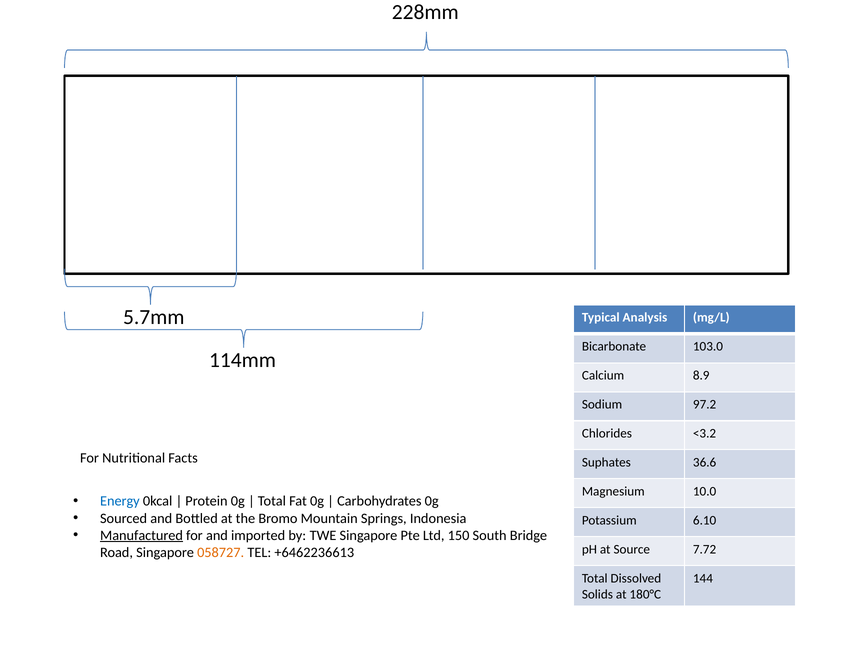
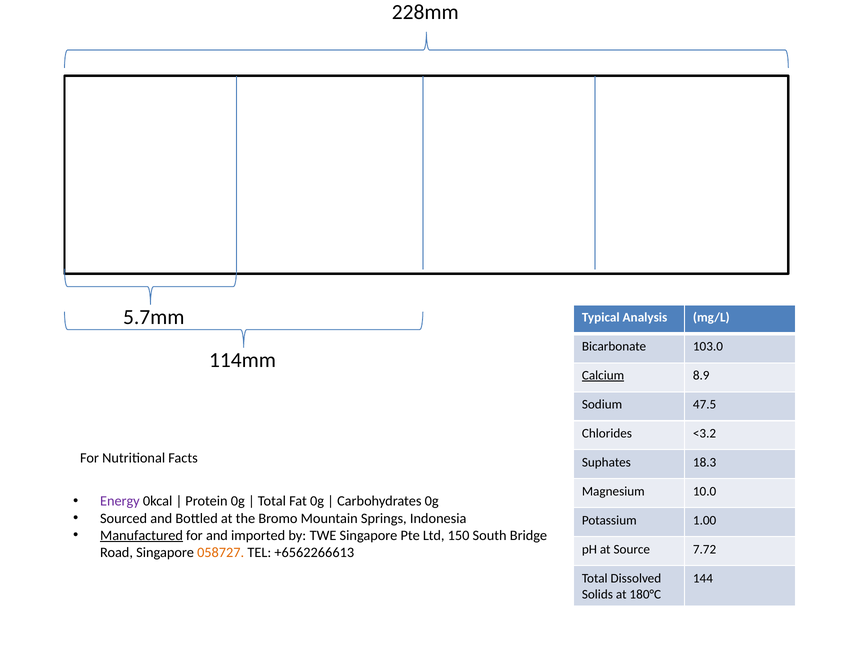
Calcium underline: none -> present (603, 375)
97.2: 97.2 -> 47.5 (705, 404)
36.6: 36.6 -> 18.3 (705, 462)
Energy colour: blue -> purple (120, 501)
6.10: 6.10 -> 1.00 (705, 520)
+6462236613: +6462236613 -> +6562266613 (314, 553)
